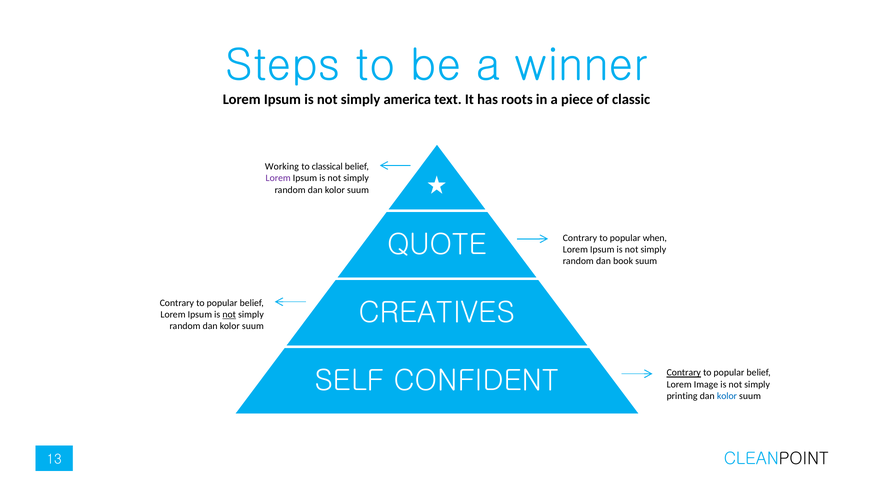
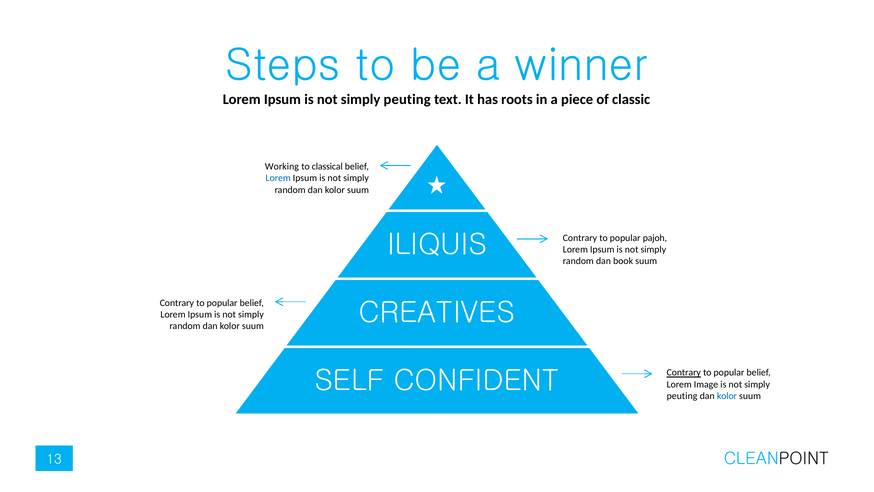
america: america -> peuting (407, 100)
Lorem colour: purple -> blue (278, 178)
QUOTE: QUOTE -> ILIQUIS (437, 244)
when: when -> pajoh (655, 238)
not underline: present -> none (229, 314)
printing: printing -> peuting (682, 396)
